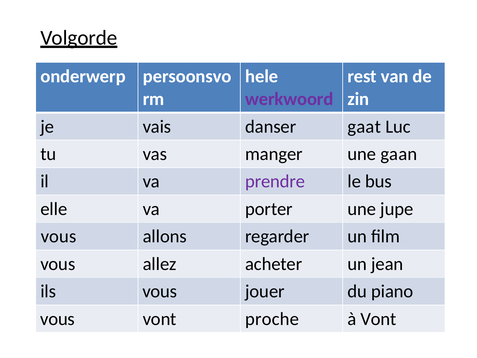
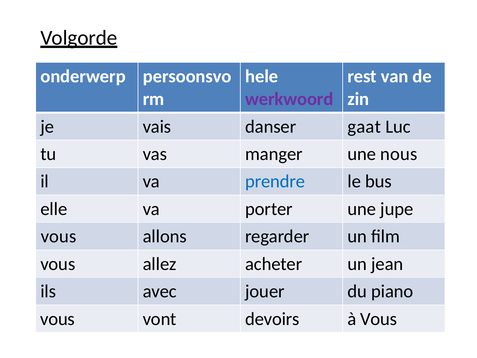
gaan: gaan -> nous (399, 154)
prendre colour: purple -> blue (275, 181)
ils vous: vous -> avec (160, 291)
proche: proche -> devoirs (272, 319)
à Vont: Vont -> Vous (379, 319)
